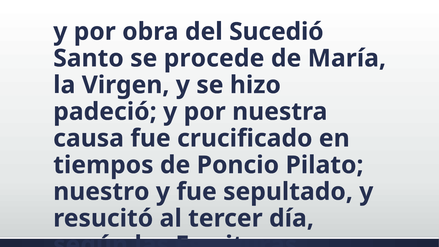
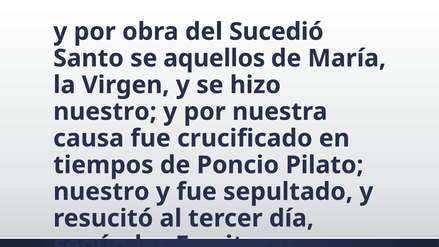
procede: procede -> aquellos (214, 58)
padeció: padeció -> nuestro (105, 112)
